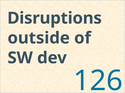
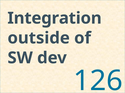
Disruptions: Disruptions -> Integration (55, 18)
